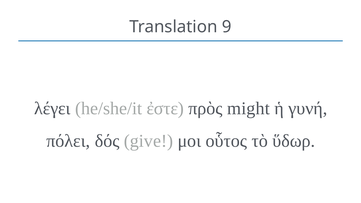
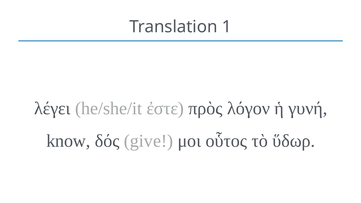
9: 9 -> 1 (227, 27)
might: might -> λόγον (249, 109)
πόλει: πόλει -> know (68, 141)
